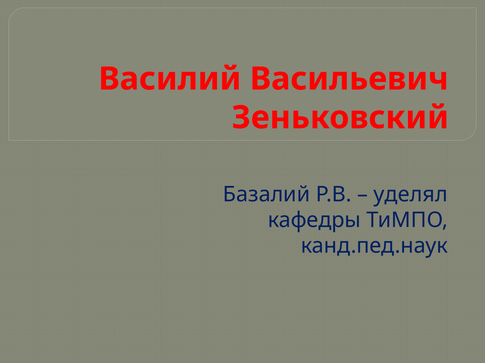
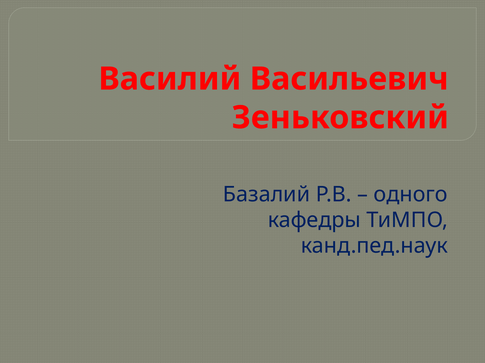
уделял: уделял -> одного (411, 195)
